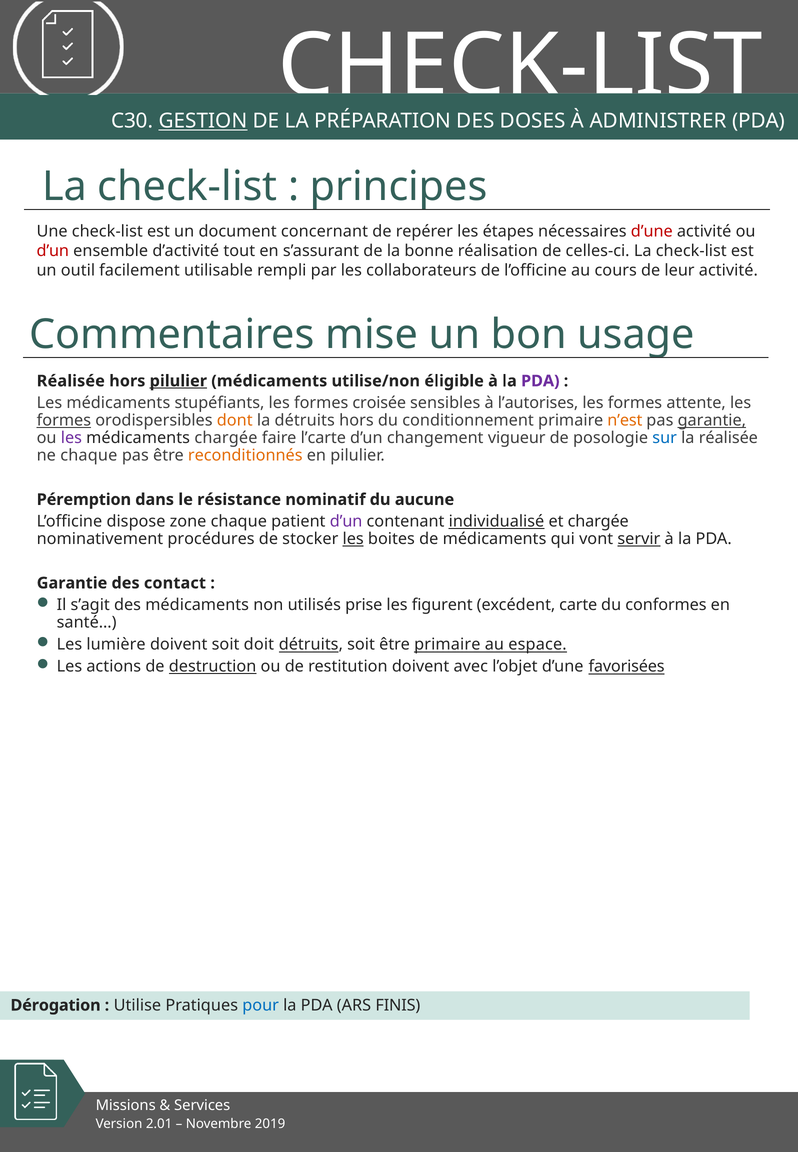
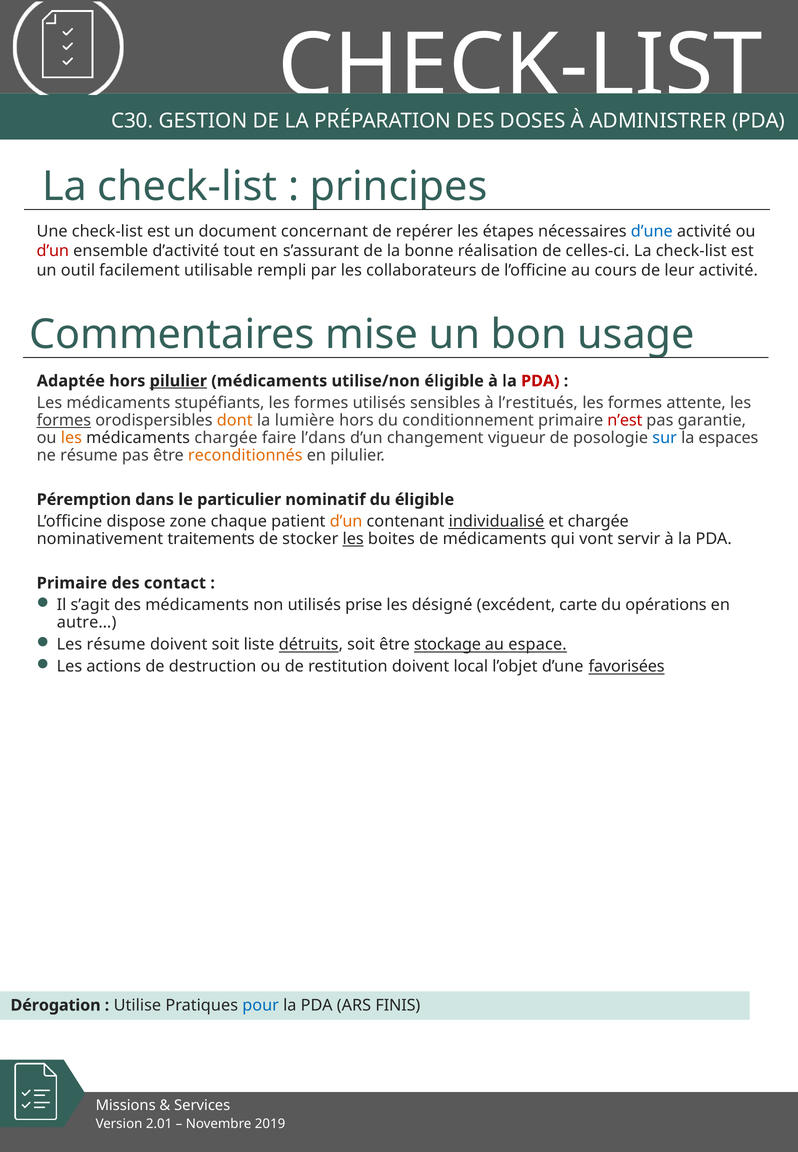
GESTION underline: present -> none (203, 121)
d’une colour: red -> blue (652, 231)
Réalisée: Réalisée -> Adaptée (71, 381)
PDA colour: purple -> red (540, 381)
formes croisée: croisée -> utilisés (379, 403)
l’autorises: l’autorises -> l’restitués (538, 403)
la détruits: détruits -> lumière (305, 421)
n’est colour: orange -> red (625, 421)
garantie underline: present -> none (712, 421)
les colour: purple -> orange (71, 438)
l’carte: l’carte -> l’dans (323, 438)
la réalisée: réalisée -> espaces (728, 438)
ne chaque: chaque -> résume (89, 456)
résistance: résistance -> particulier (239, 500)
du aucune: aucune -> éligible (424, 500)
d’un colour: purple -> orange (346, 522)
procédures: procédures -> traitements (211, 539)
servir underline: present -> none (639, 539)
Garantie: Garantie -> Primaire (72, 583)
figurent: figurent -> désigné (442, 605)
conformes: conformes -> opérations (666, 605)
santé…: santé… -> autre… (87, 623)
Les lumière: lumière -> résume (116, 645)
doit: doit -> liste (259, 645)
être primaire: primaire -> stockage (447, 645)
destruction underline: present -> none (213, 667)
avec: avec -> local (471, 667)
